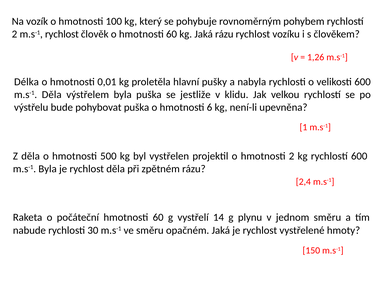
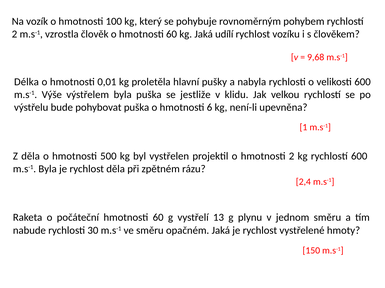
m.s-1 rychlost: rychlost -> vzrostla (62, 34)
Jaká rázu: rázu -> udílí (224, 34)
1,26: 1,26 -> 9,68 (316, 57)
m.s-1 Děla: Děla -> Výše (52, 95)
14: 14 -> 13 (219, 218)
